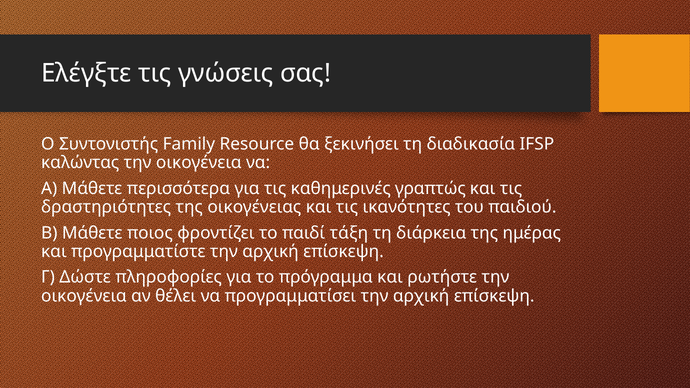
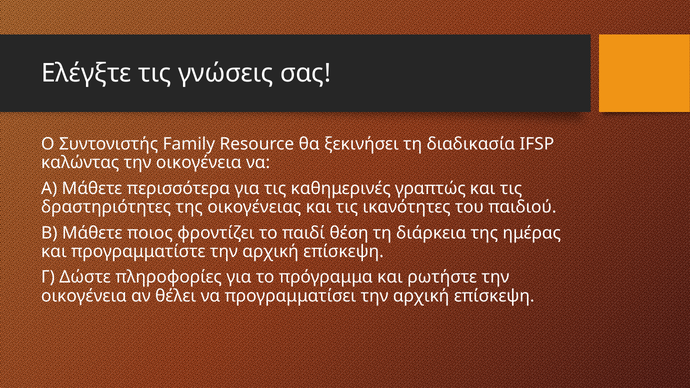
τάξη: τάξη -> θέση (349, 233)
